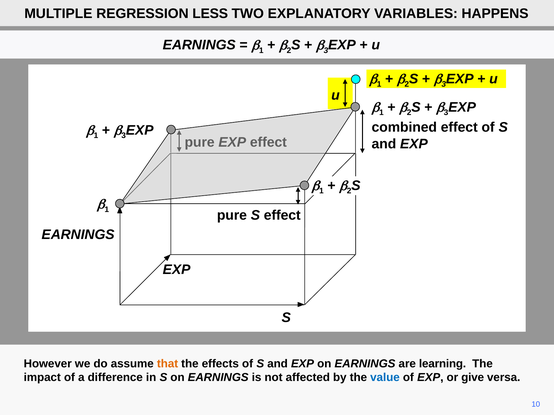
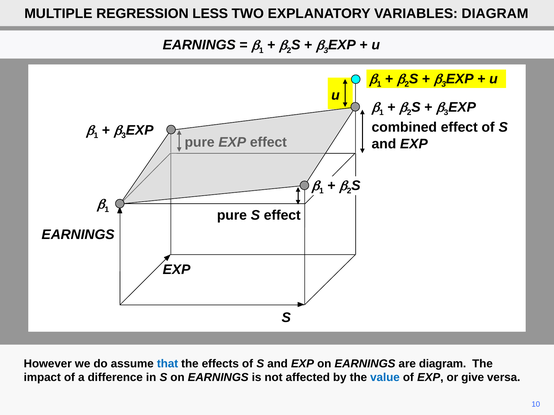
VARIABLES HAPPENS: HAPPENS -> DIAGRAM (495, 14)
that colour: orange -> blue (168, 364)
are learning: learning -> diagram (443, 364)
